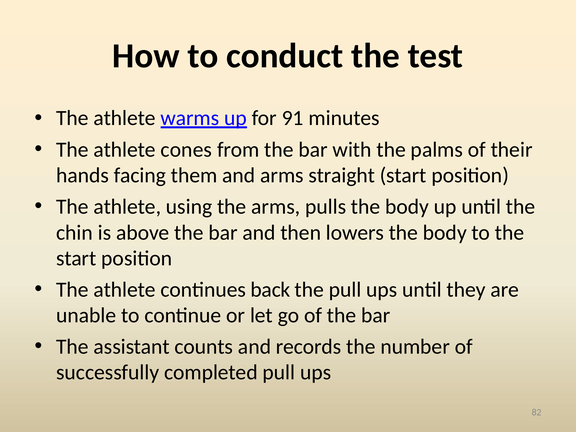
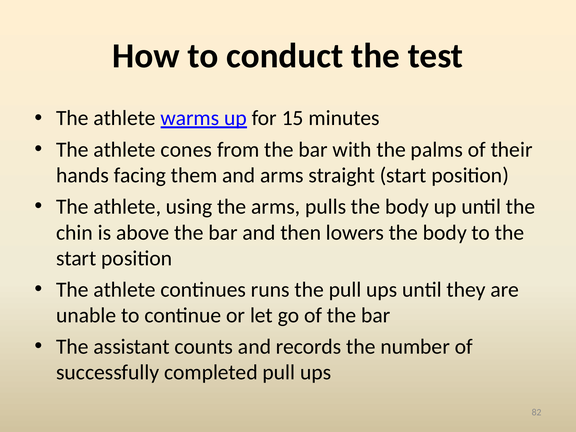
91: 91 -> 15 (293, 118)
back: back -> runs (270, 290)
